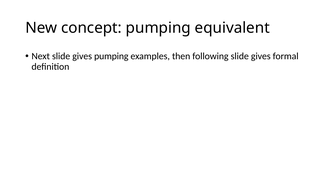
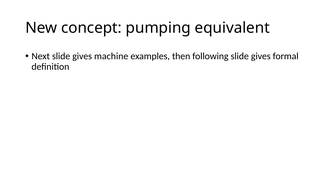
gives pumping: pumping -> machine (111, 56)
